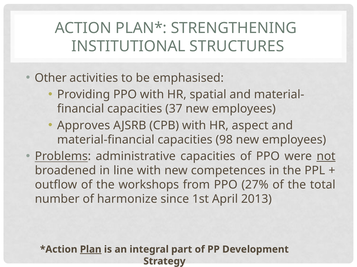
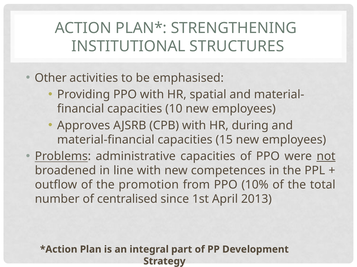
37: 37 -> 10 (174, 109)
aspect: aspect -> during (250, 126)
98: 98 -> 15 (224, 140)
workshops: workshops -> promotion (149, 185)
27%: 27% -> 10% (255, 185)
harmonize: harmonize -> centralised (127, 200)
Plan underline: present -> none (91, 250)
